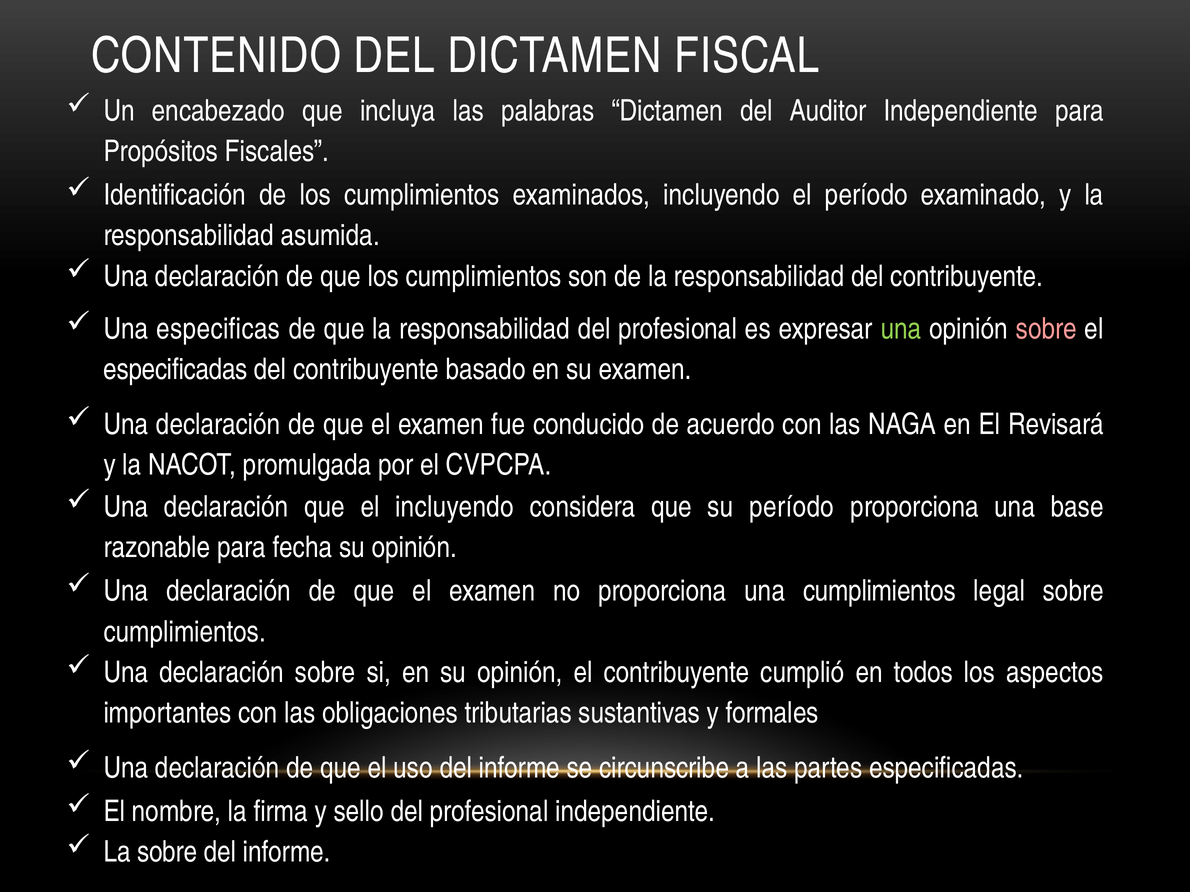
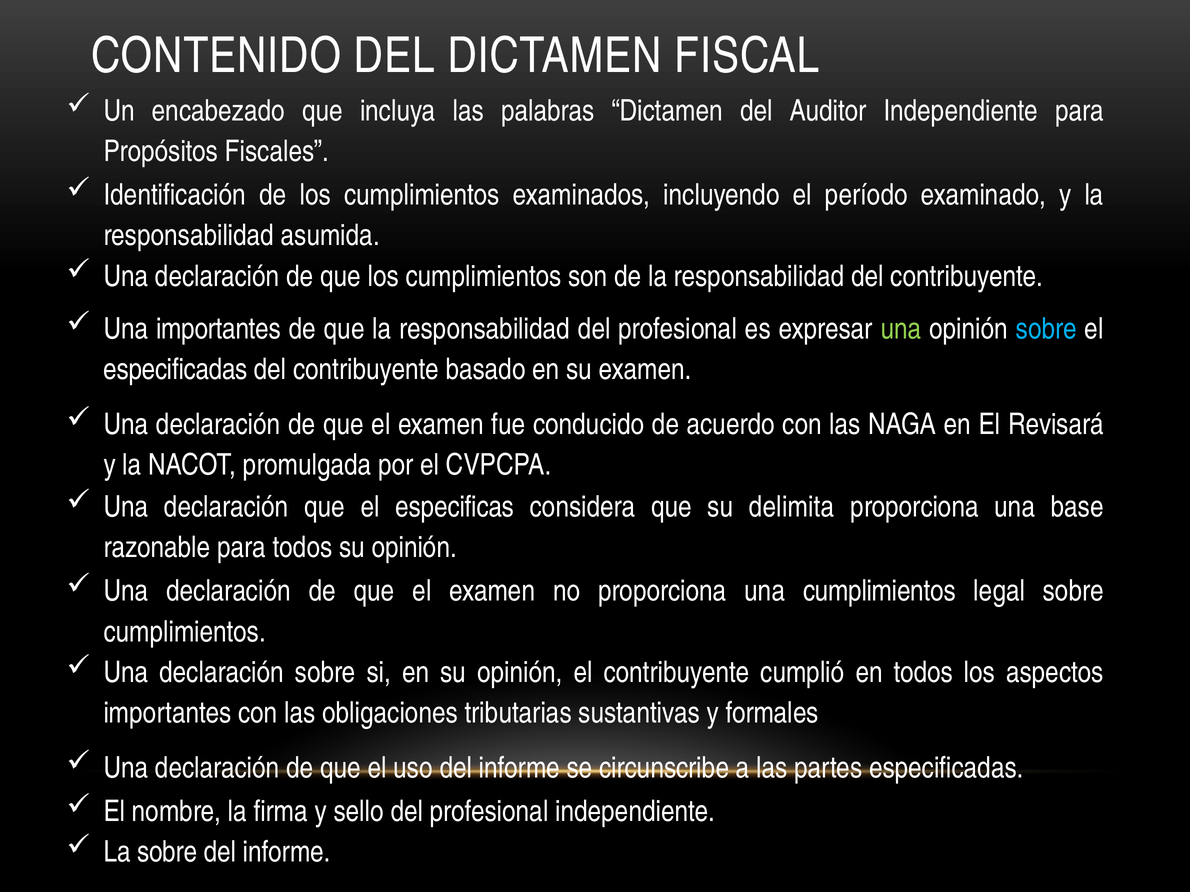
Una especificas: especificas -> importantes (219, 329)
sobre colour: pink -> light blue (1046, 329)
el incluyendo: incluyendo -> especificas (455, 507)
su período: período -> delimita (792, 507)
para fecha: fecha -> todos (302, 548)
